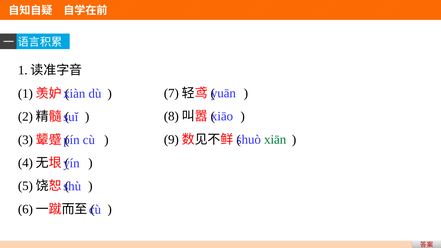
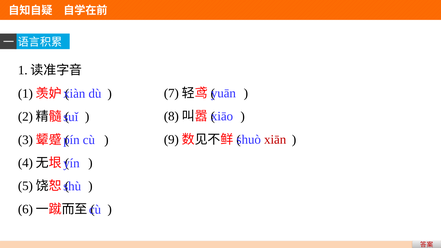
xiān colour: green -> red (275, 140)
